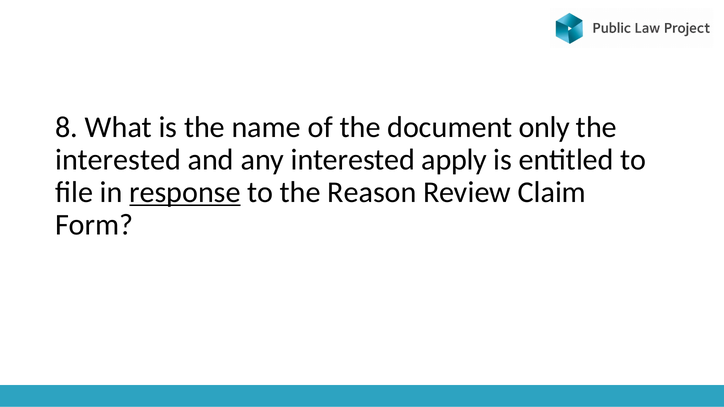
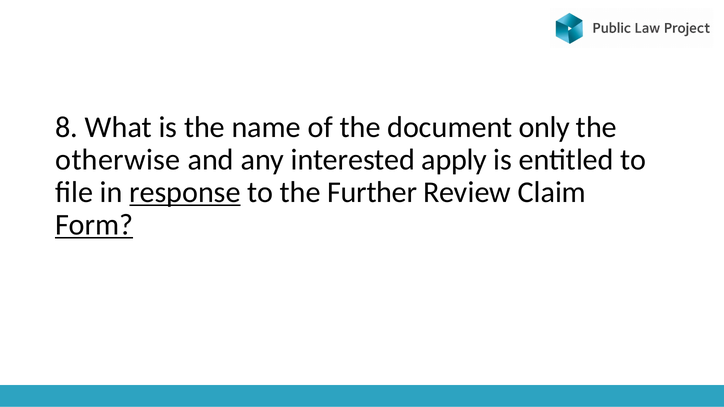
interested: interested -> otherwise (118, 160)
Reason: Reason -> Further (372, 192)
Form underline: none -> present (94, 225)
